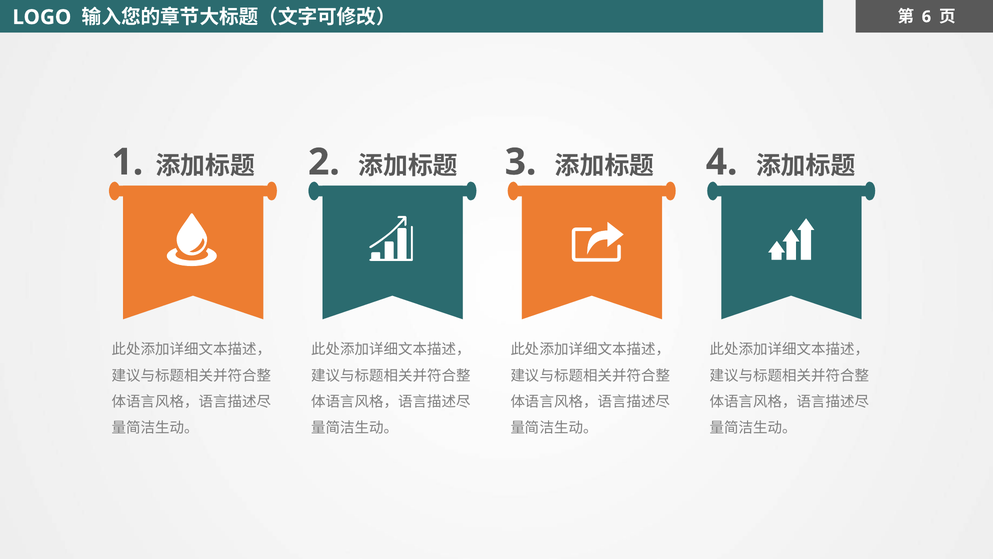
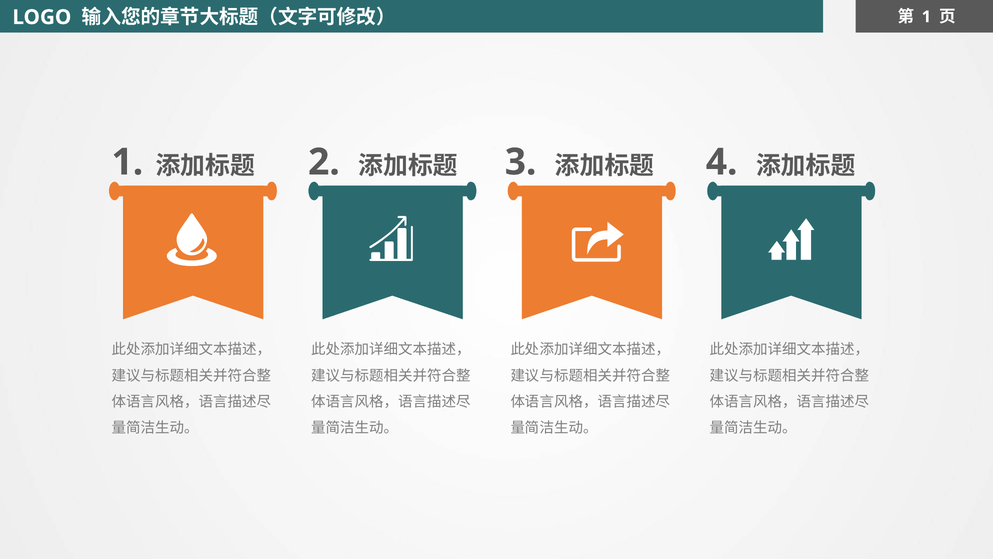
6: 6 -> 1 (926, 17)
